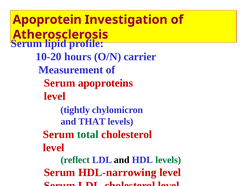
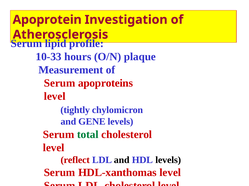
10-20: 10-20 -> 10-33 (49, 57)
carrier: carrier -> plaque (140, 57)
THAT: THAT -> GENE (92, 122)
reflect colour: green -> red (75, 161)
levels colour: green -> black (168, 161)
HDL-narrowing: HDL-narrowing -> HDL-xanthomas (117, 173)
